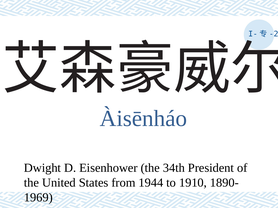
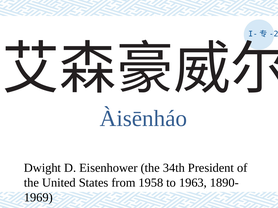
1944: 1944 -> 1958 (151, 183)
1910: 1910 -> 1963 (193, 183)
